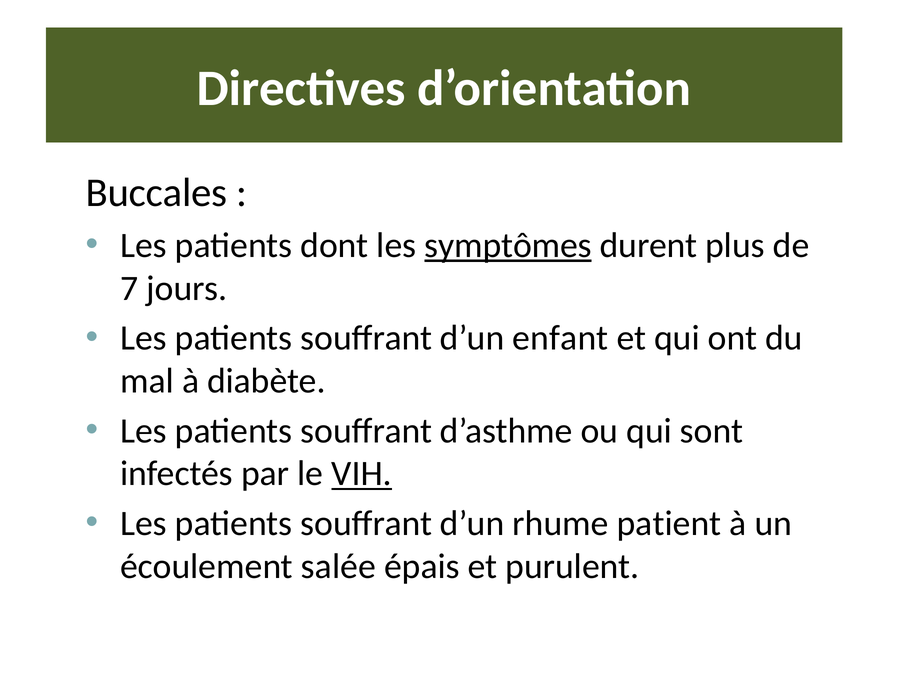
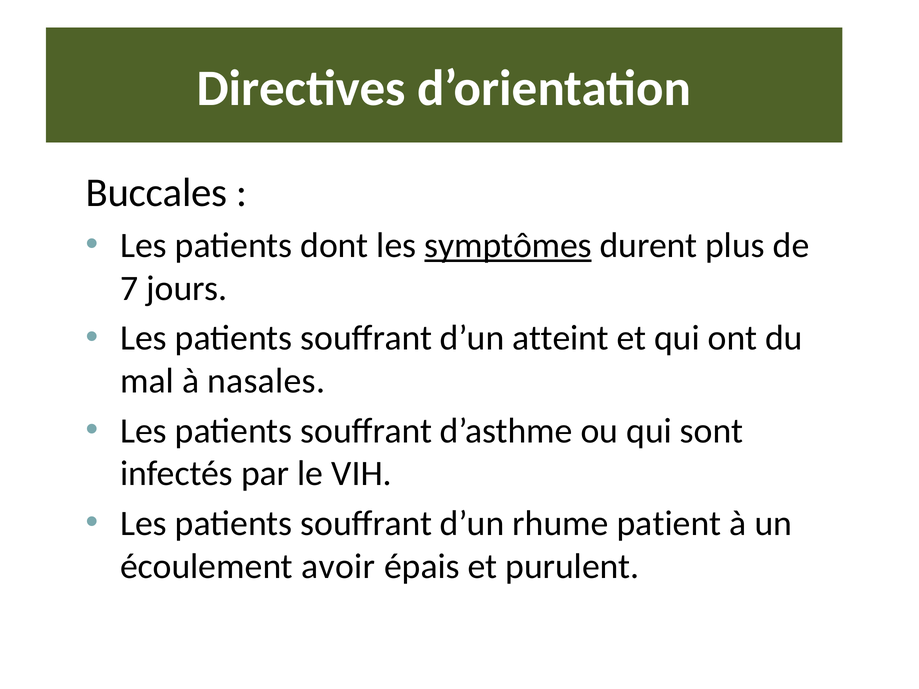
enfant: enfant -> atteint (561, 338)
diabète: diabète -> nasales (266, 381)
VIH underline: present -> none (362, 474)
salée: salée -> avoir (338, 567)
